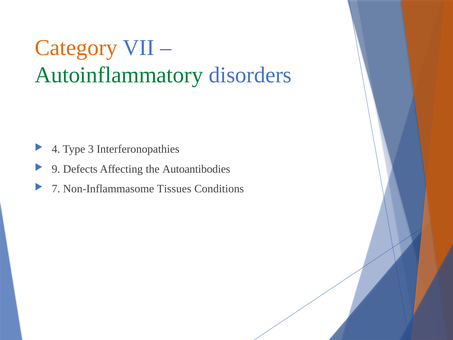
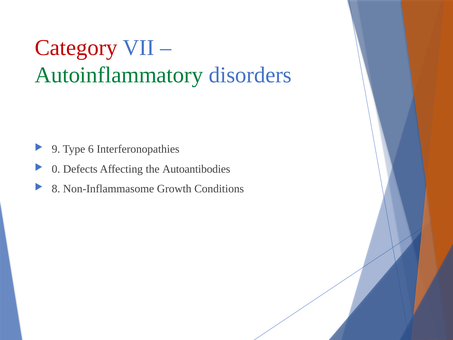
Category colour: orange -> red (76, 48)
4: 4 -> 9 (56, 149)
3: 3 -> 6 (91, 149)
9: 9 -> 0 (56, 169)
7: 7 -> 8 (56, 189)
Tissues: Tissues -> Growth (174, 189)
